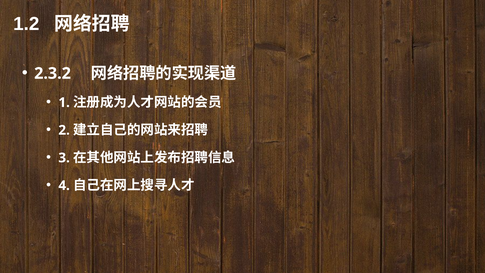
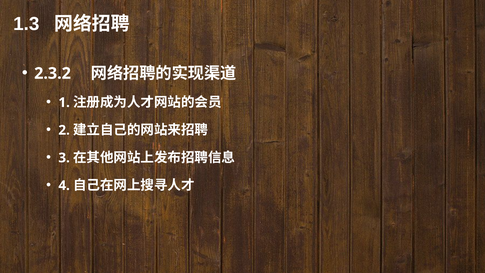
1.2: 1.2 -> 1.3 (26, 24)
